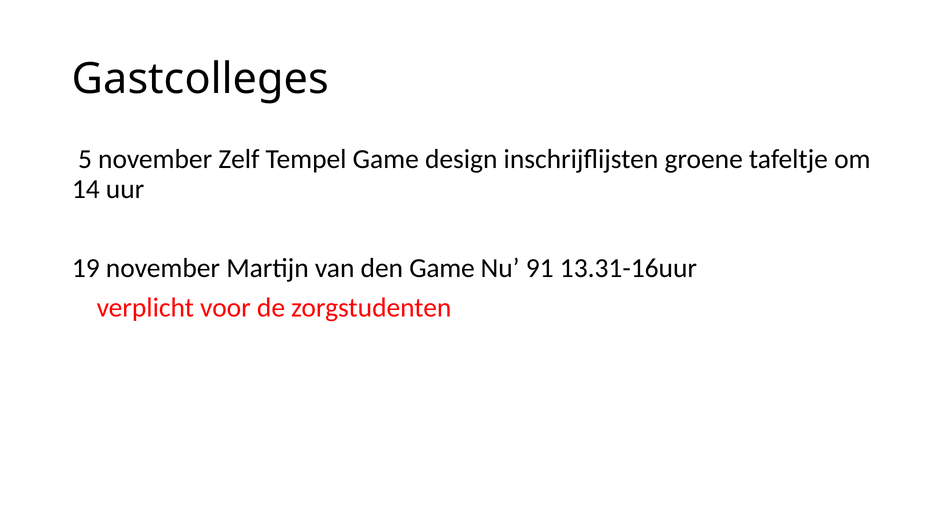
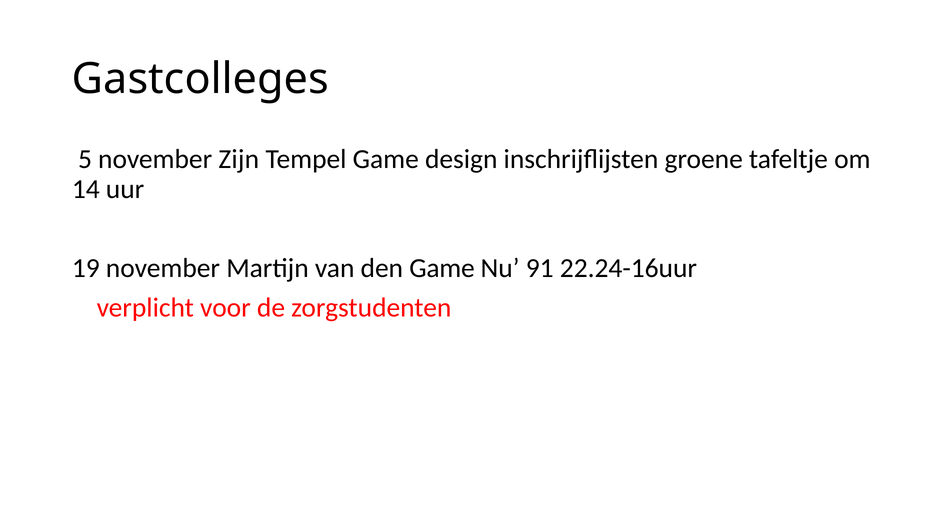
Zelf: Zelf -> Zijn (239, 159)
13.31-16uur: 13.31-16uur -> 22.24-16uur (628, 268)
